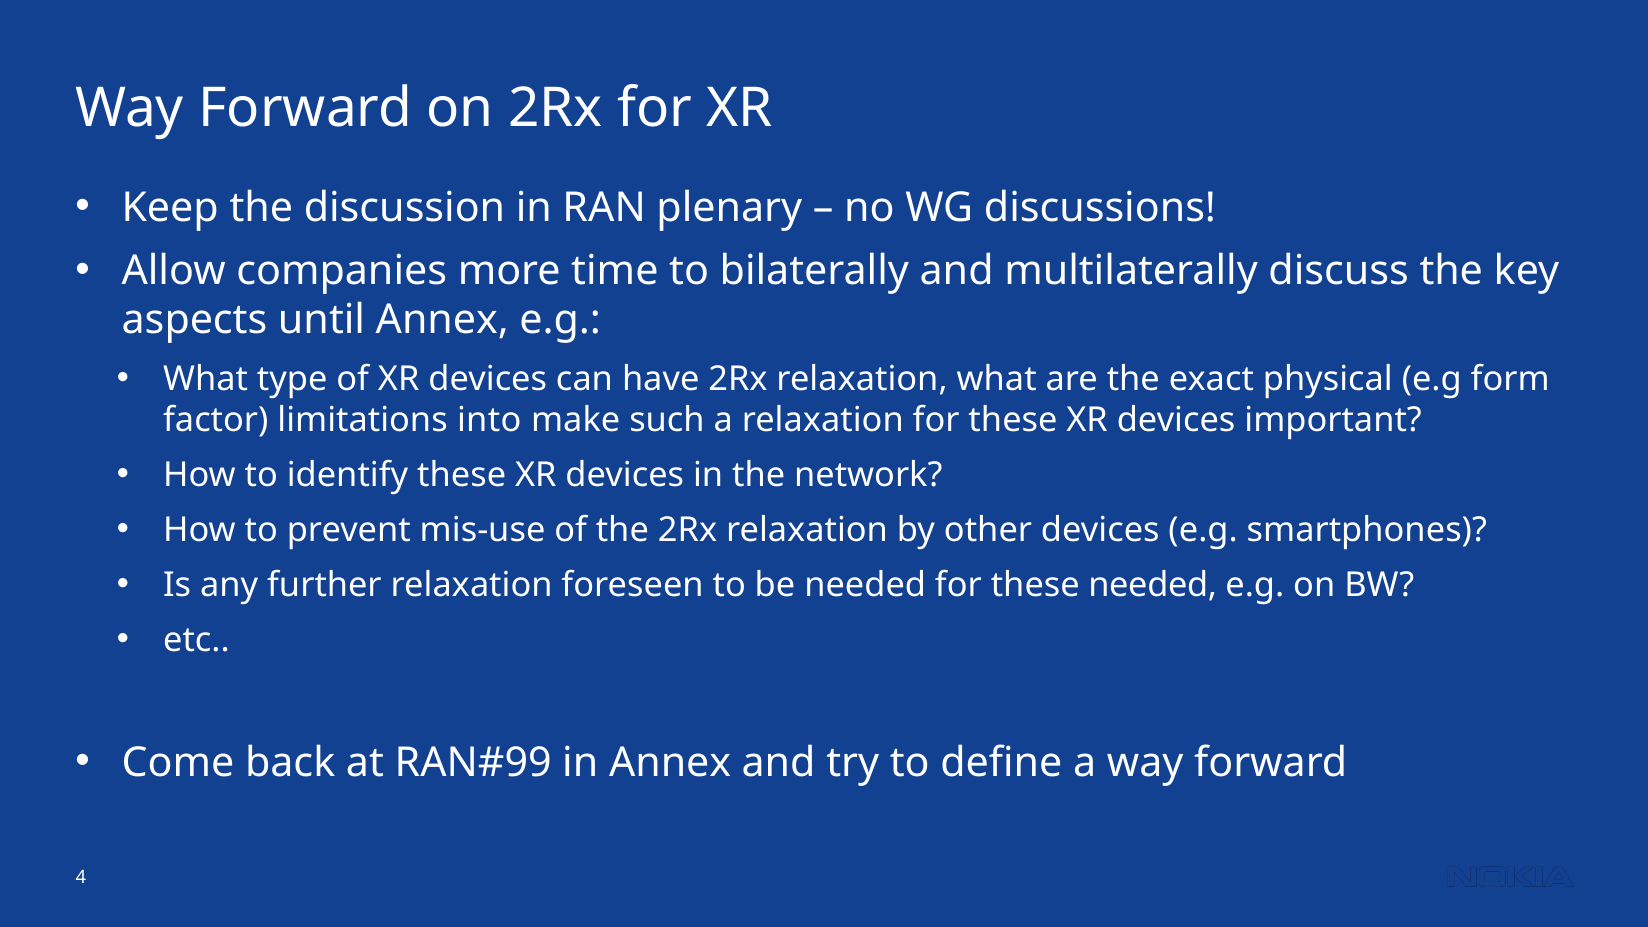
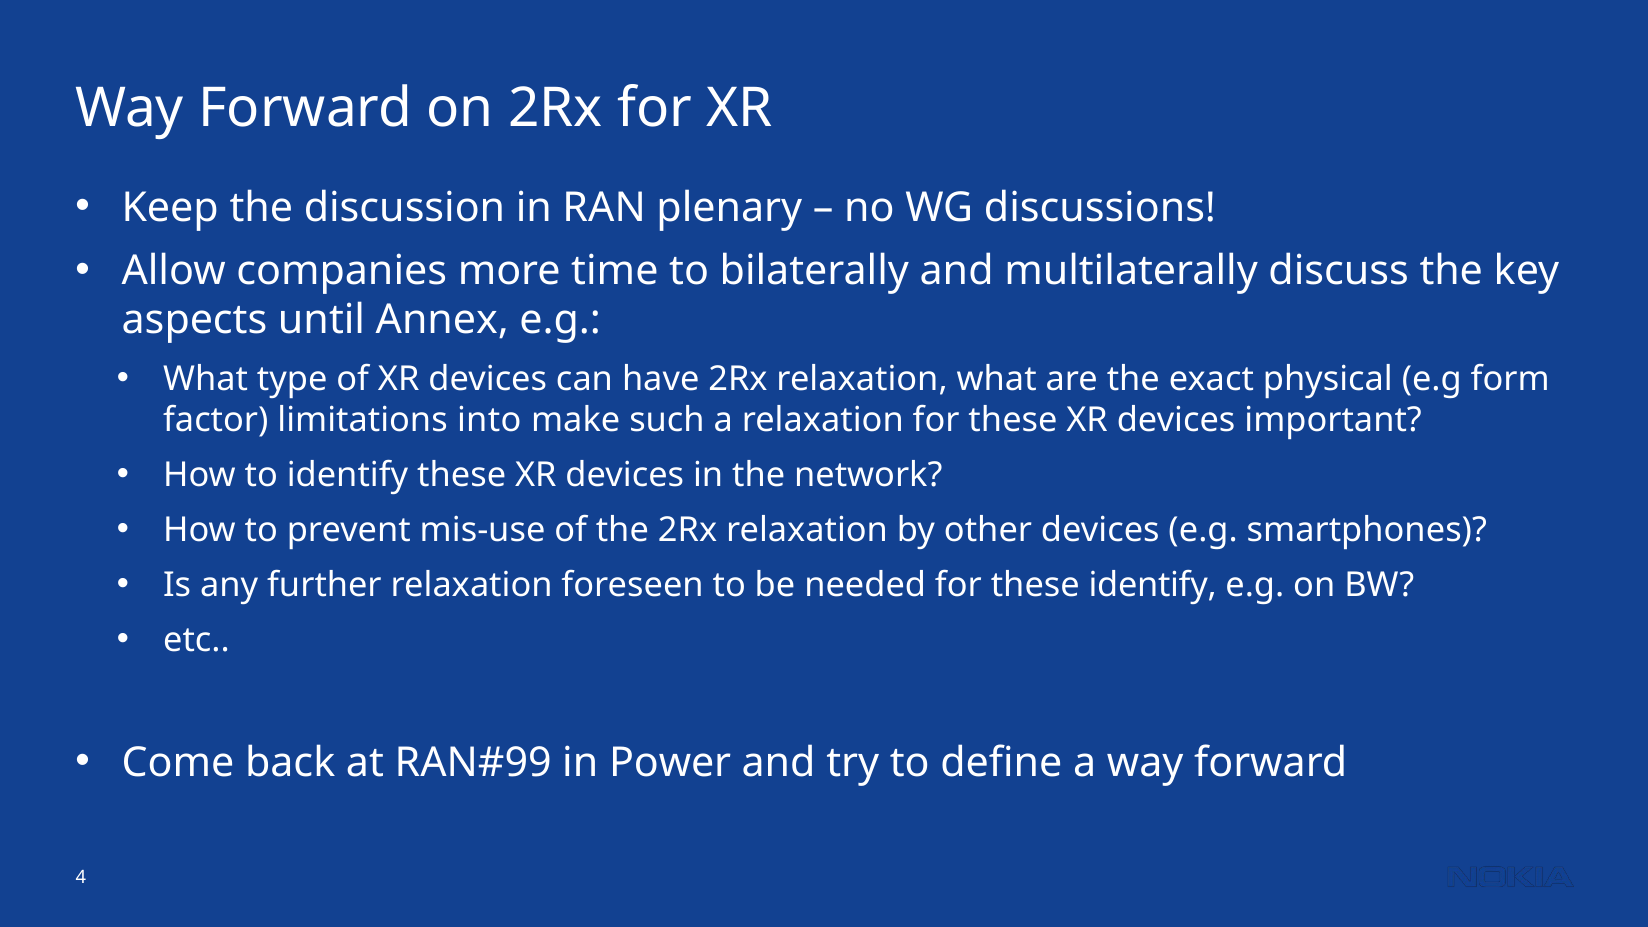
these needed: needed -> identify (1153, 585)
in Annex: Annex -> Power (670, 762)
